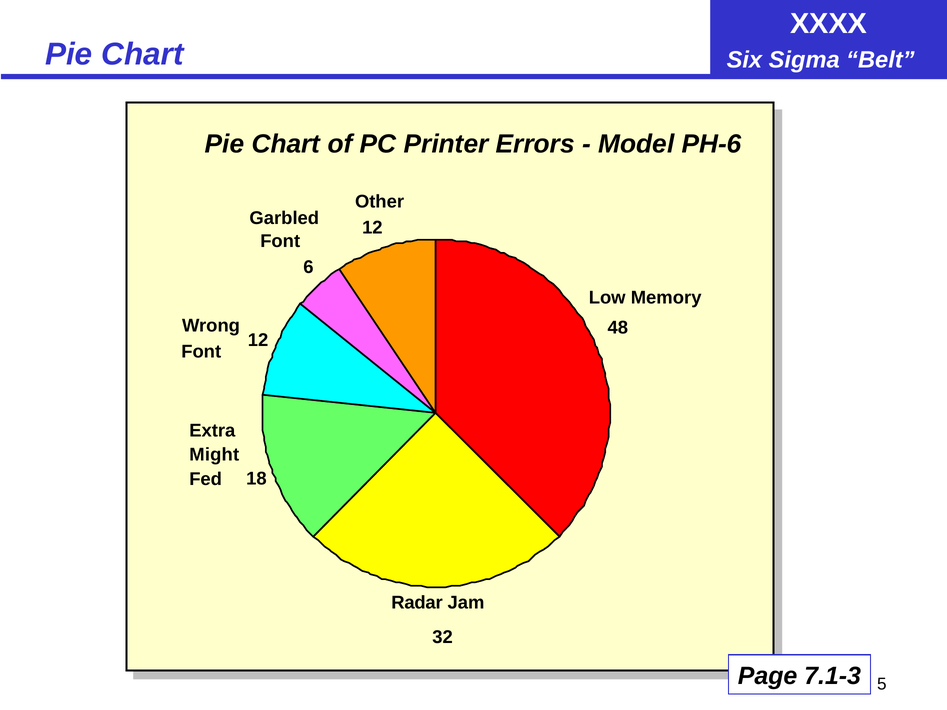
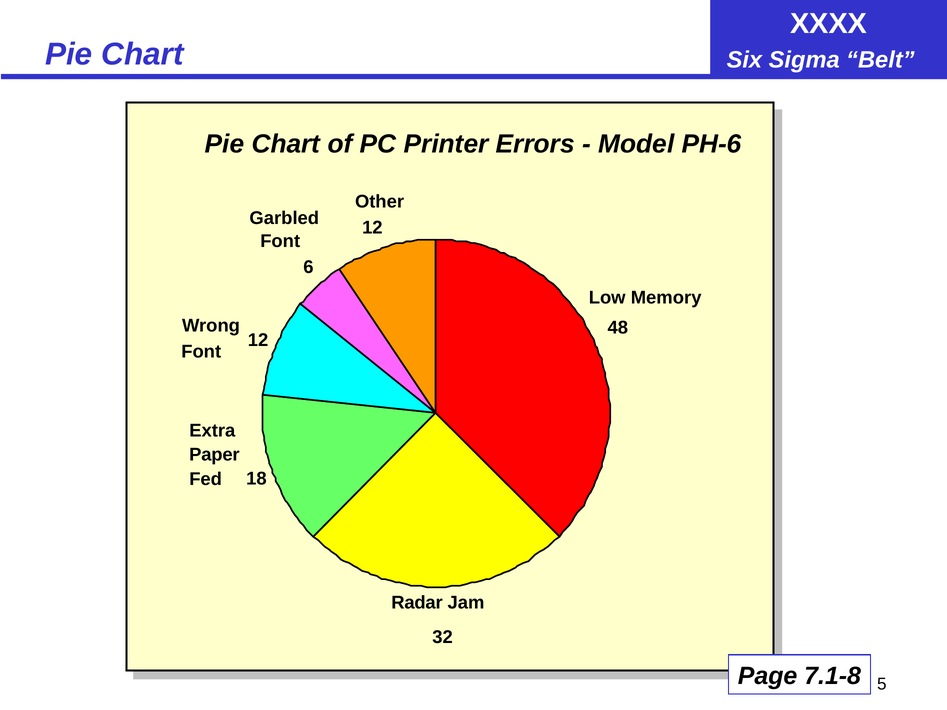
Might: Might -> Paper (214, 455)
7.1-3: 7.1-3 -> 7.1-8 (833, 676)
